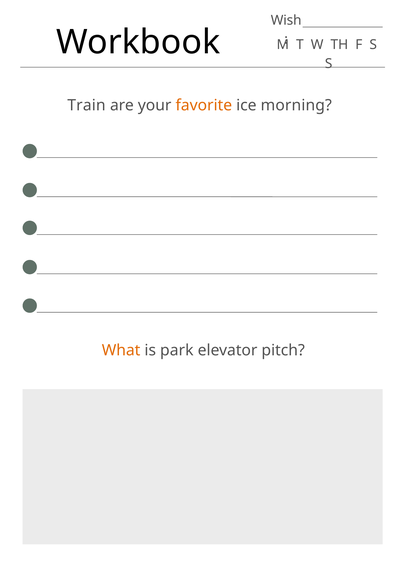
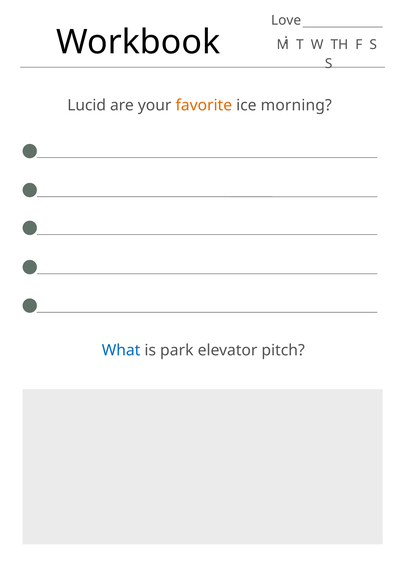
Wish: Wish -> Love (286, 20)
Train: Train -> Lucid (87, 105)
What colour: orange -> blue (121, 350)
